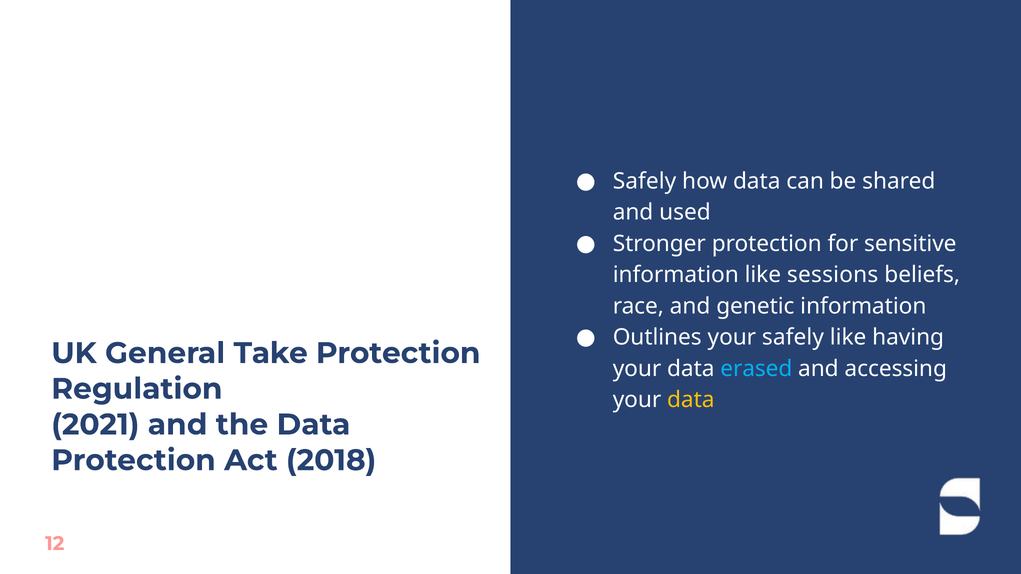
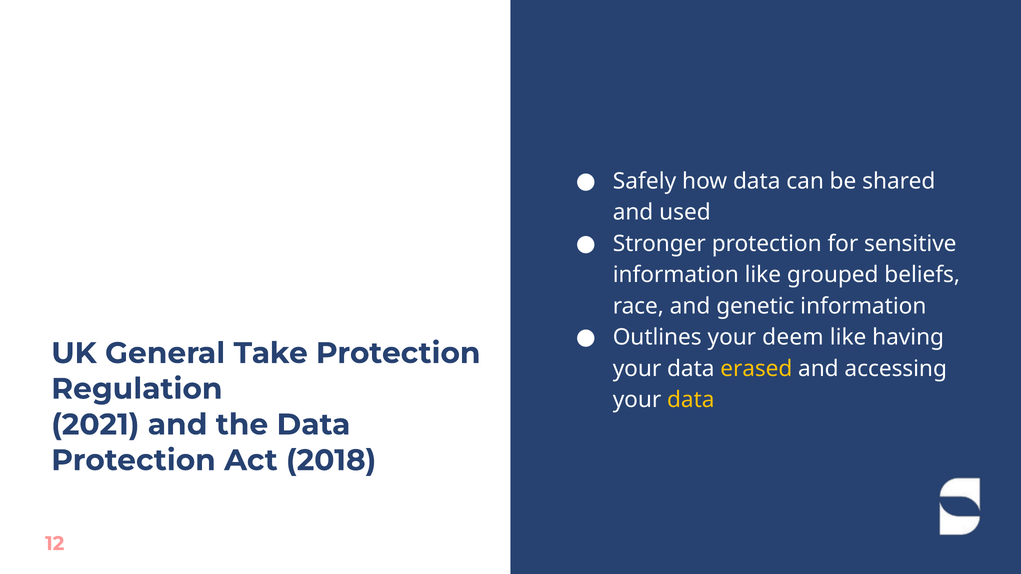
sessions: sessions -> grouped (833, 275)
your safely: safely -> deem (793, 338)
erased colour: light blue -> yellow (756, 369)
